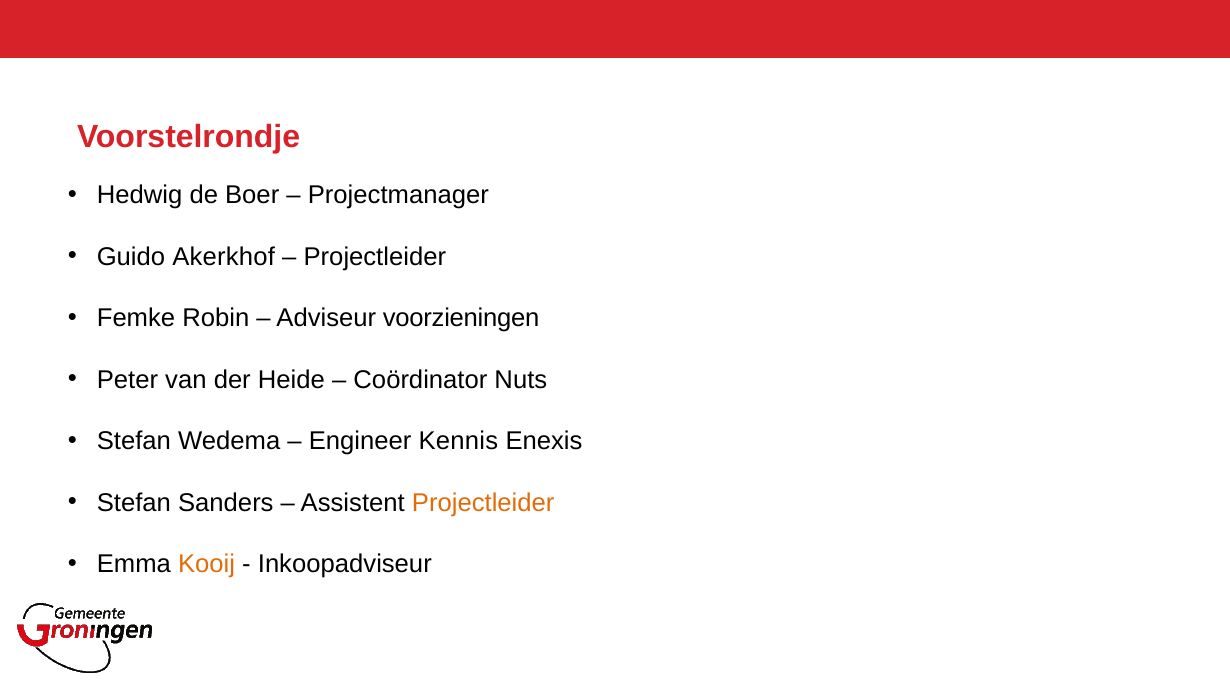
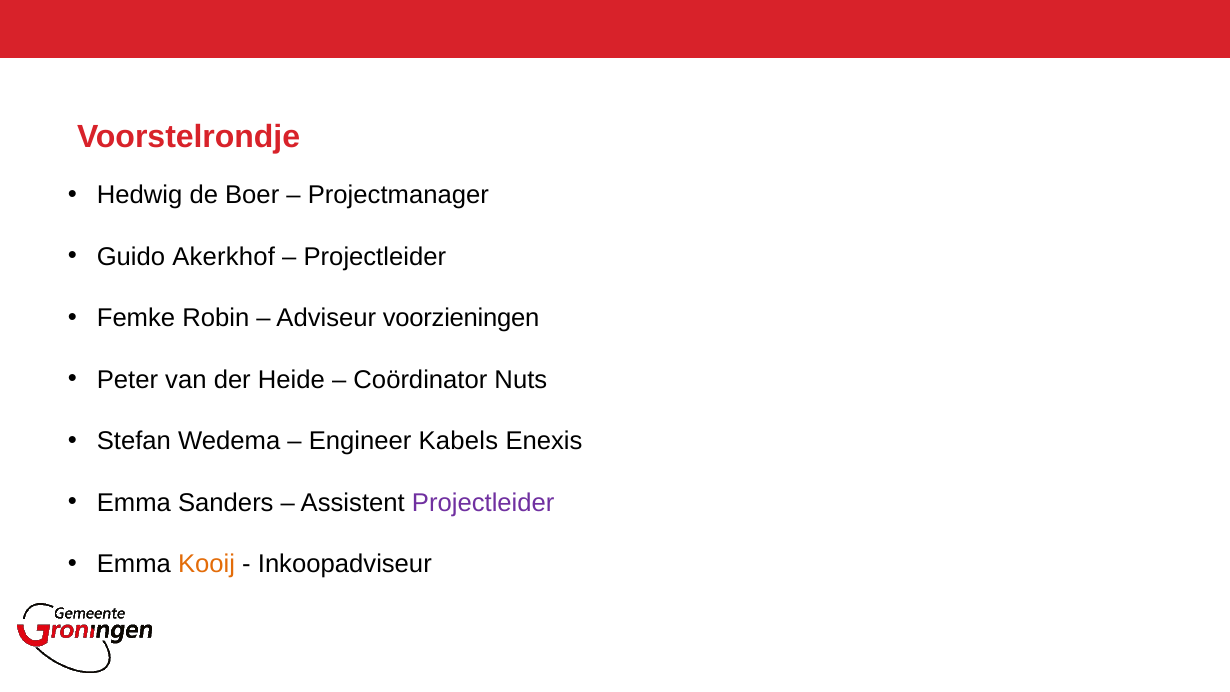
Kennis: Kennis -> Kabels (458, 441)
Stefan: Stefan -> Emma (134, 503)
Projectleider colour: orange -> purple (483, 503)
